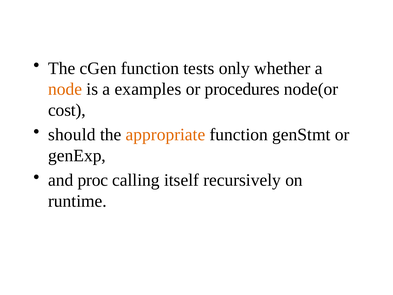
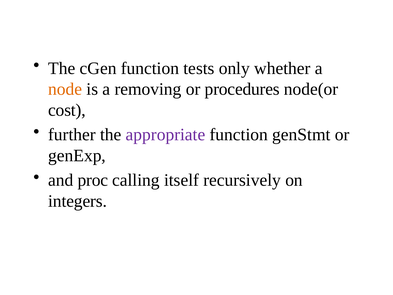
examples: examples -> removing (148, 89)
should: should -> further (72, 135)
appropriate colour: orange -> purple (165, 135)
runtime: runtime -> integers (78, 201)
